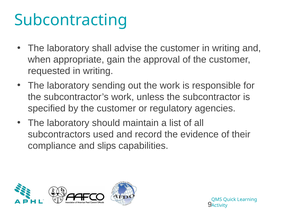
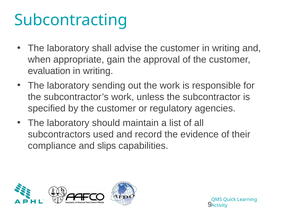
requested: requested -> evaluation (49, 71)
